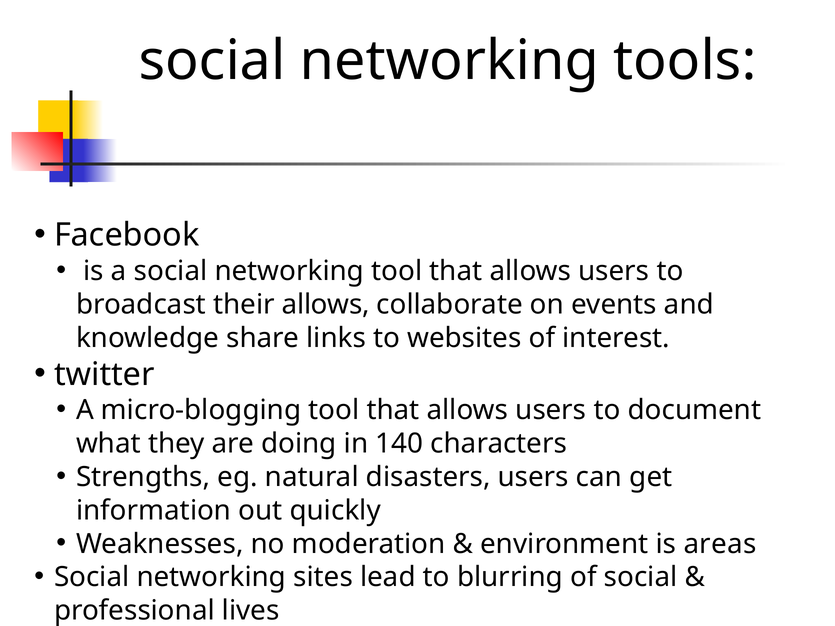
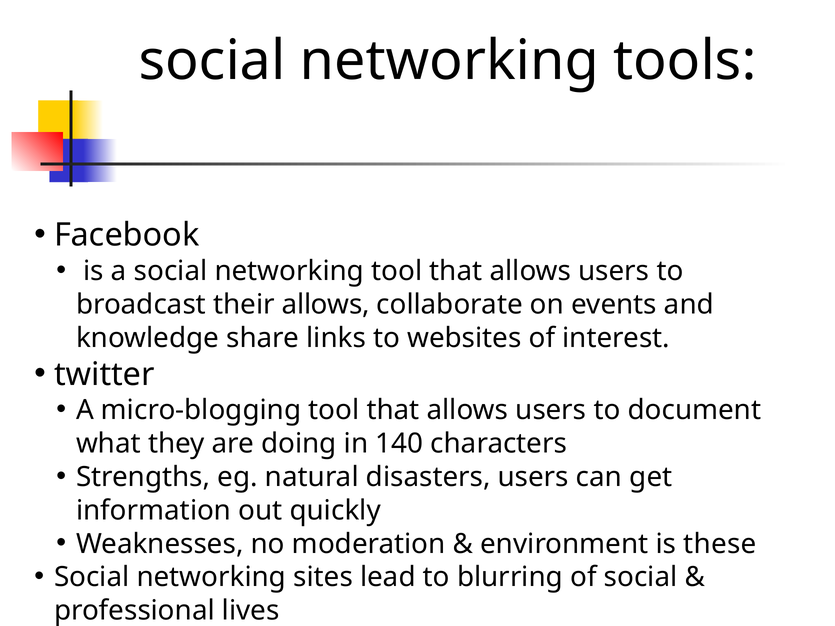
areas: areas -> these (720, 544)
